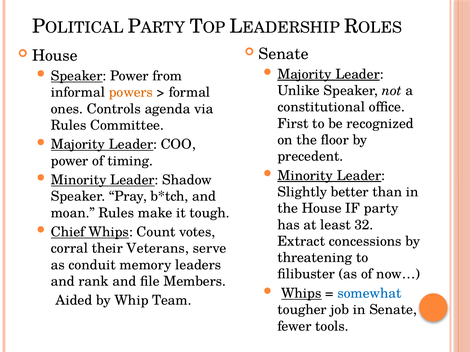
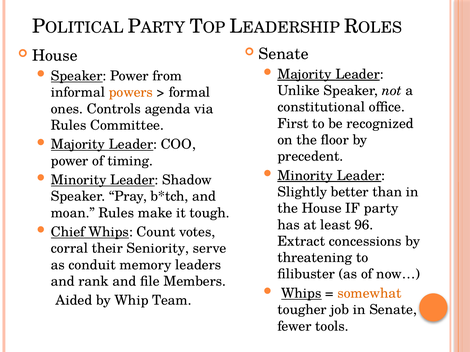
32: 32 -> 96 (364, 225)
Veterans: Veterans -> Seniority (158, 249)
somewhat colour: blue -> orange (369, 294)
